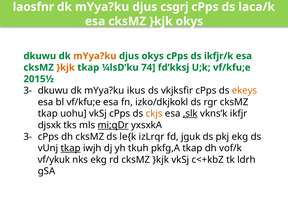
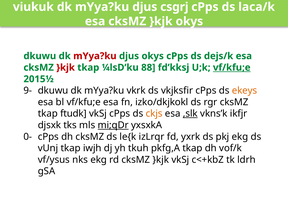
laosfnr: laosfnr -> viukuk (33, 7)
mYya?ku colour: orange -> red (95, 56)
ikfjr/k: ikfjr/k -> dejs/k (219, 56)
}kjk colour: orange -> red (66, 68)
74: 74 -> 88 (148, 68)
vf/kfu;e underline: none -> present (232, 68)
3-: 3- -> 9- (28, 91)
ikus: ikus -> vkrk (136, 91)
uohu: uohu -> ftudk (73, 114)
3-: 3- -> 0- (28, 137)
jguk: jguk -> yxrk (191, 137)
tkap underline: present -> none (71, 148)
vf/ykuk: vf/ykuk -> vf/ysus (54, 160)
